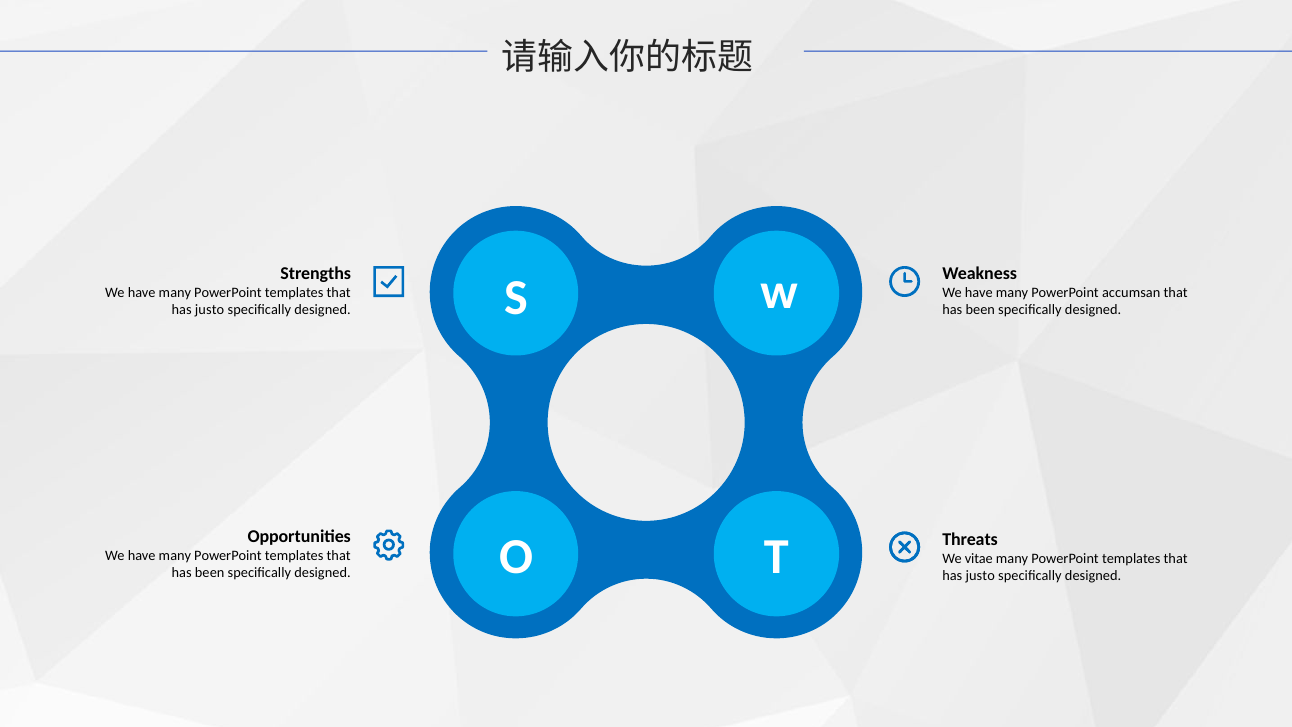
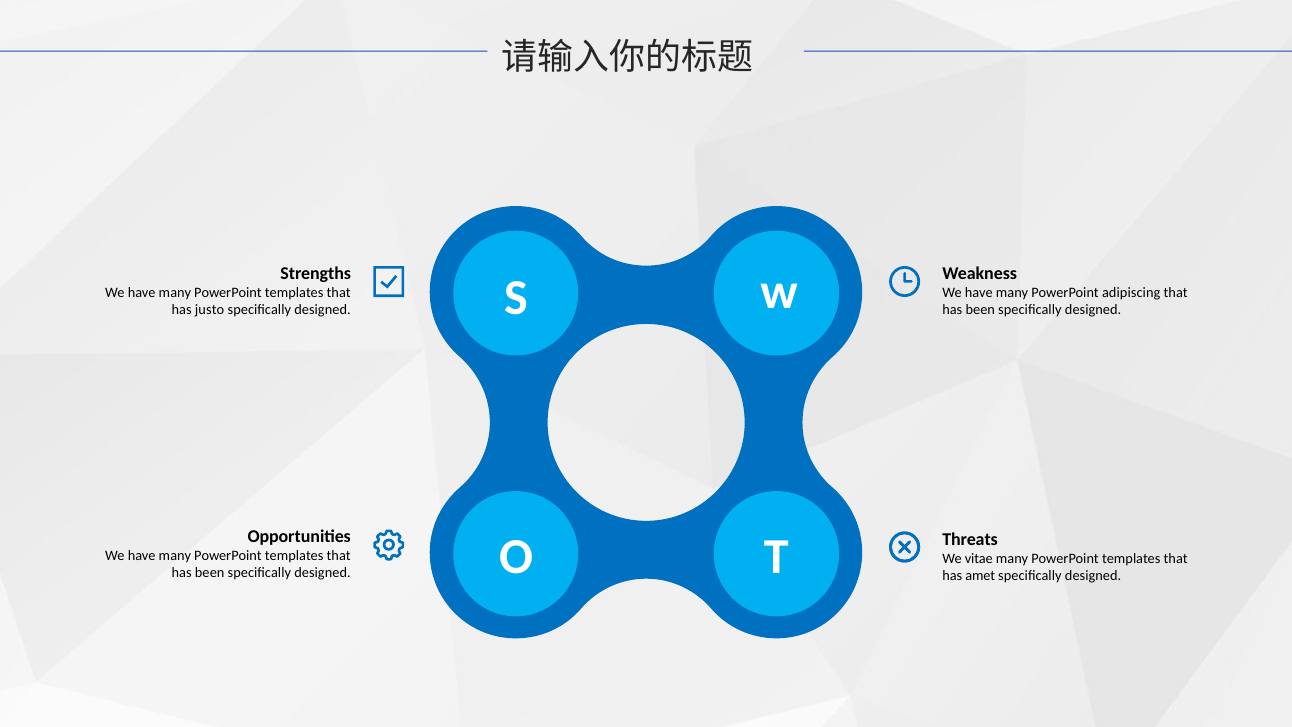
accumsan: accumsan -> adipiscing (1131, 293)
justo: justo -> amet (980, 575)
